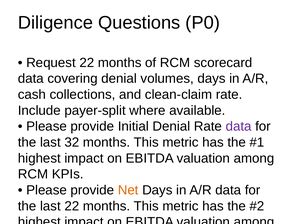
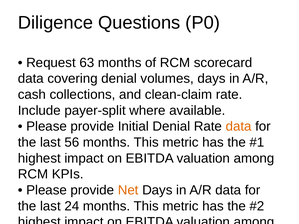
Request 22: 22 -> 63 (87, 63)
data colour: purple -> orange (239, 127)
32: 32 -> 56 (72, 142)
last 22: 22 -> 24 (72, 206)
